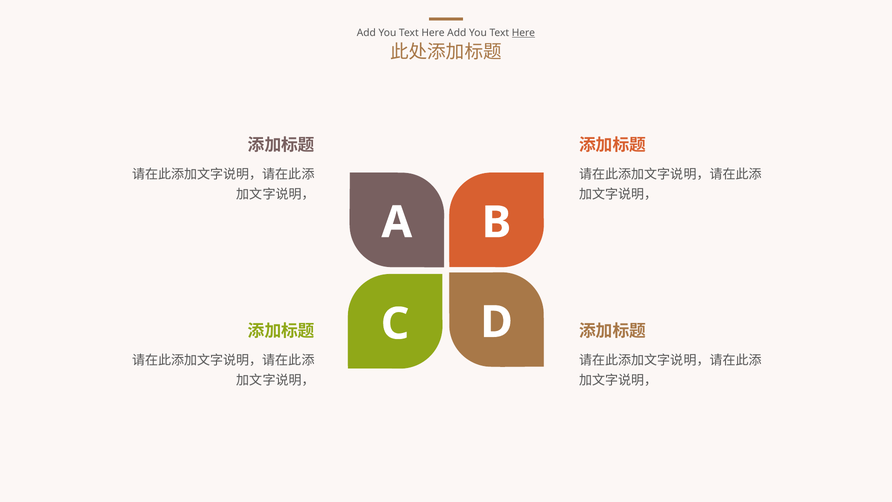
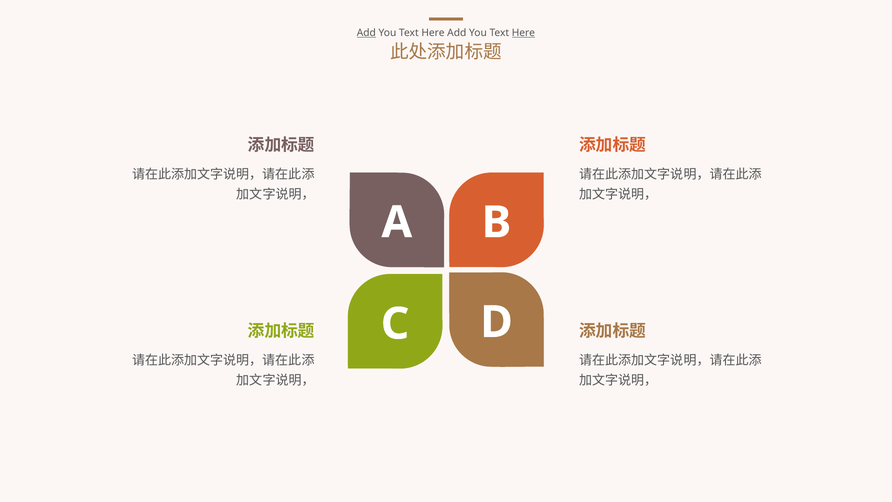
Add underline: none -> present (366, 33)
